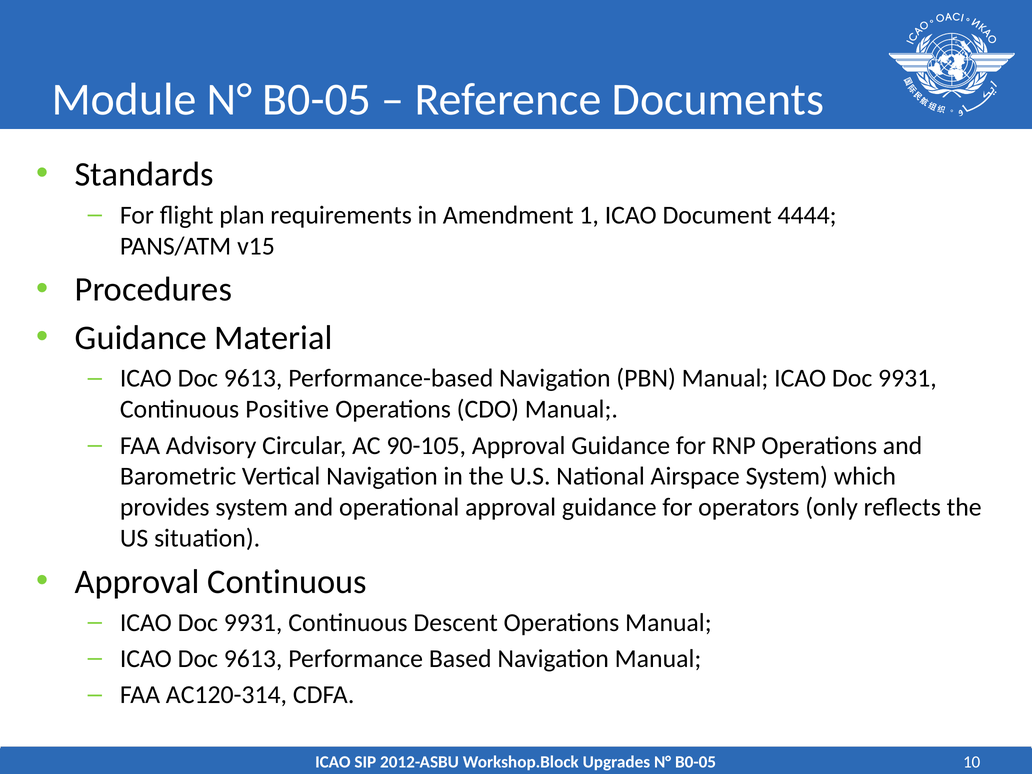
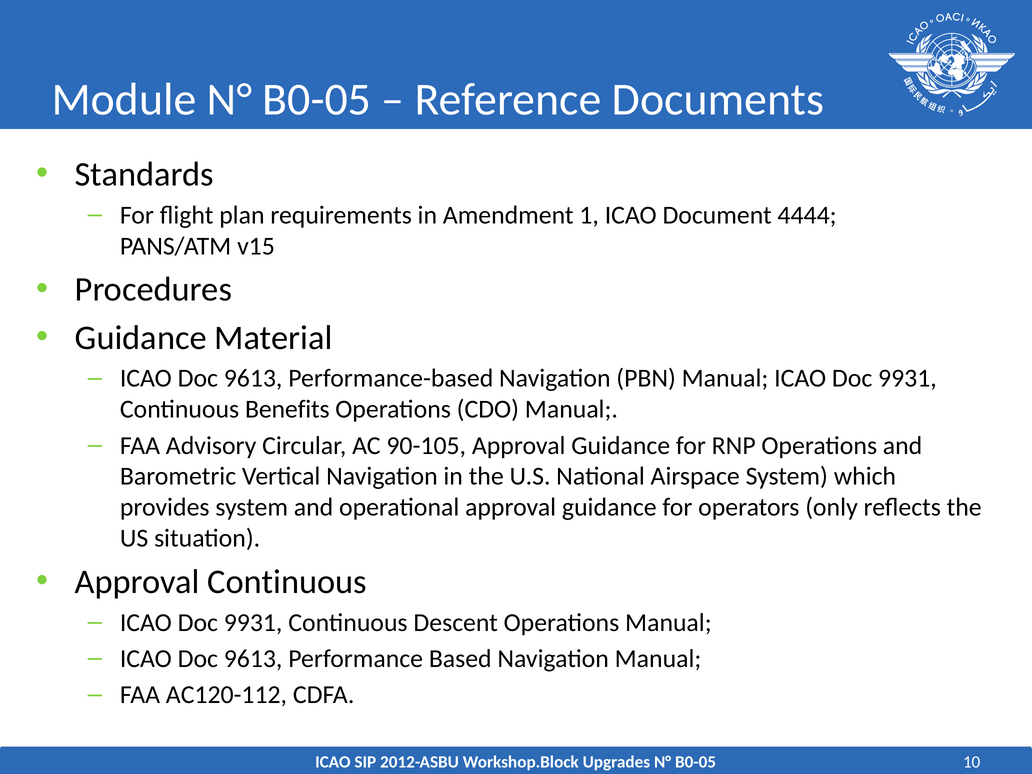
Positive: Positive -> Benefits (287, 409)
AC120-314: AC120-314 -> AC120-112 (226, 695)
